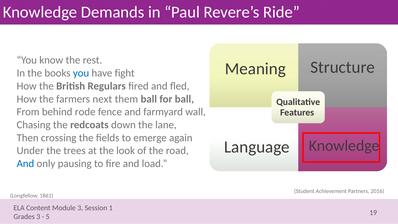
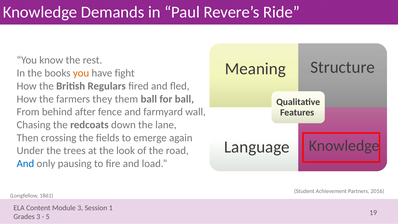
you colour: blue -> orange (81, 73)
next: next -> they (102, 99)
rode: rode -> after (85, 112)
